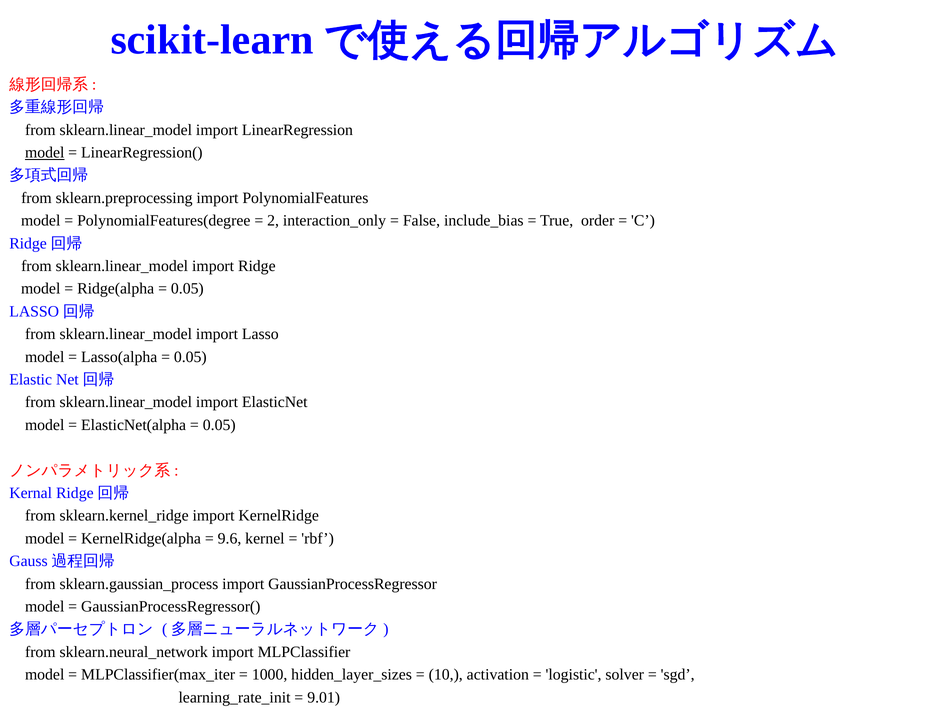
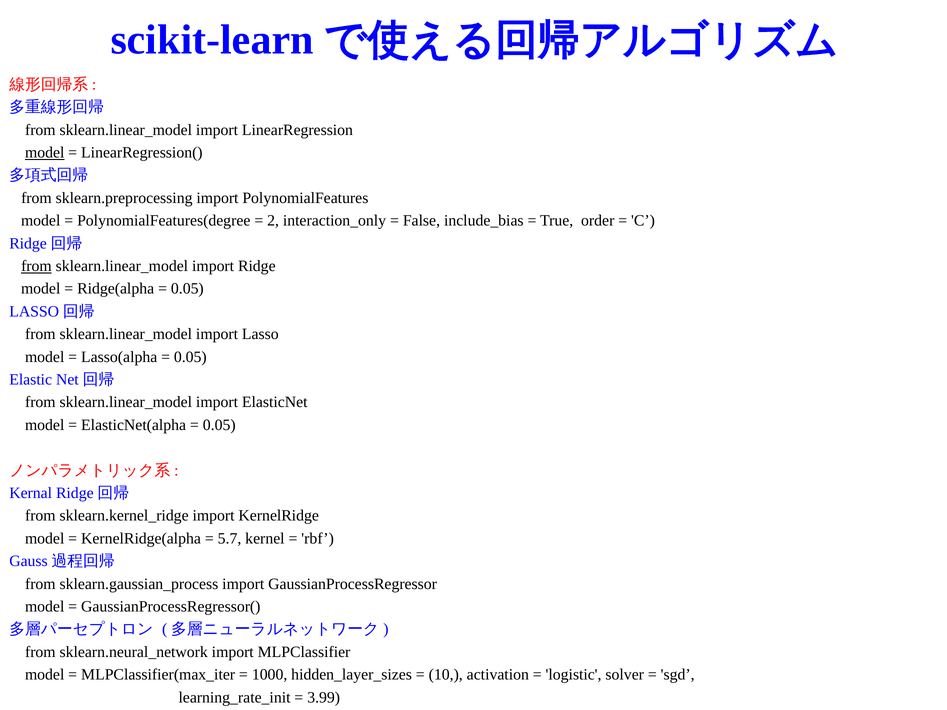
from underline: none -> present (36, 266)
9.6: 9.6 -> 5.7 (230, 539)
9.01: 9.01 -> 3.99 (324, 698)
